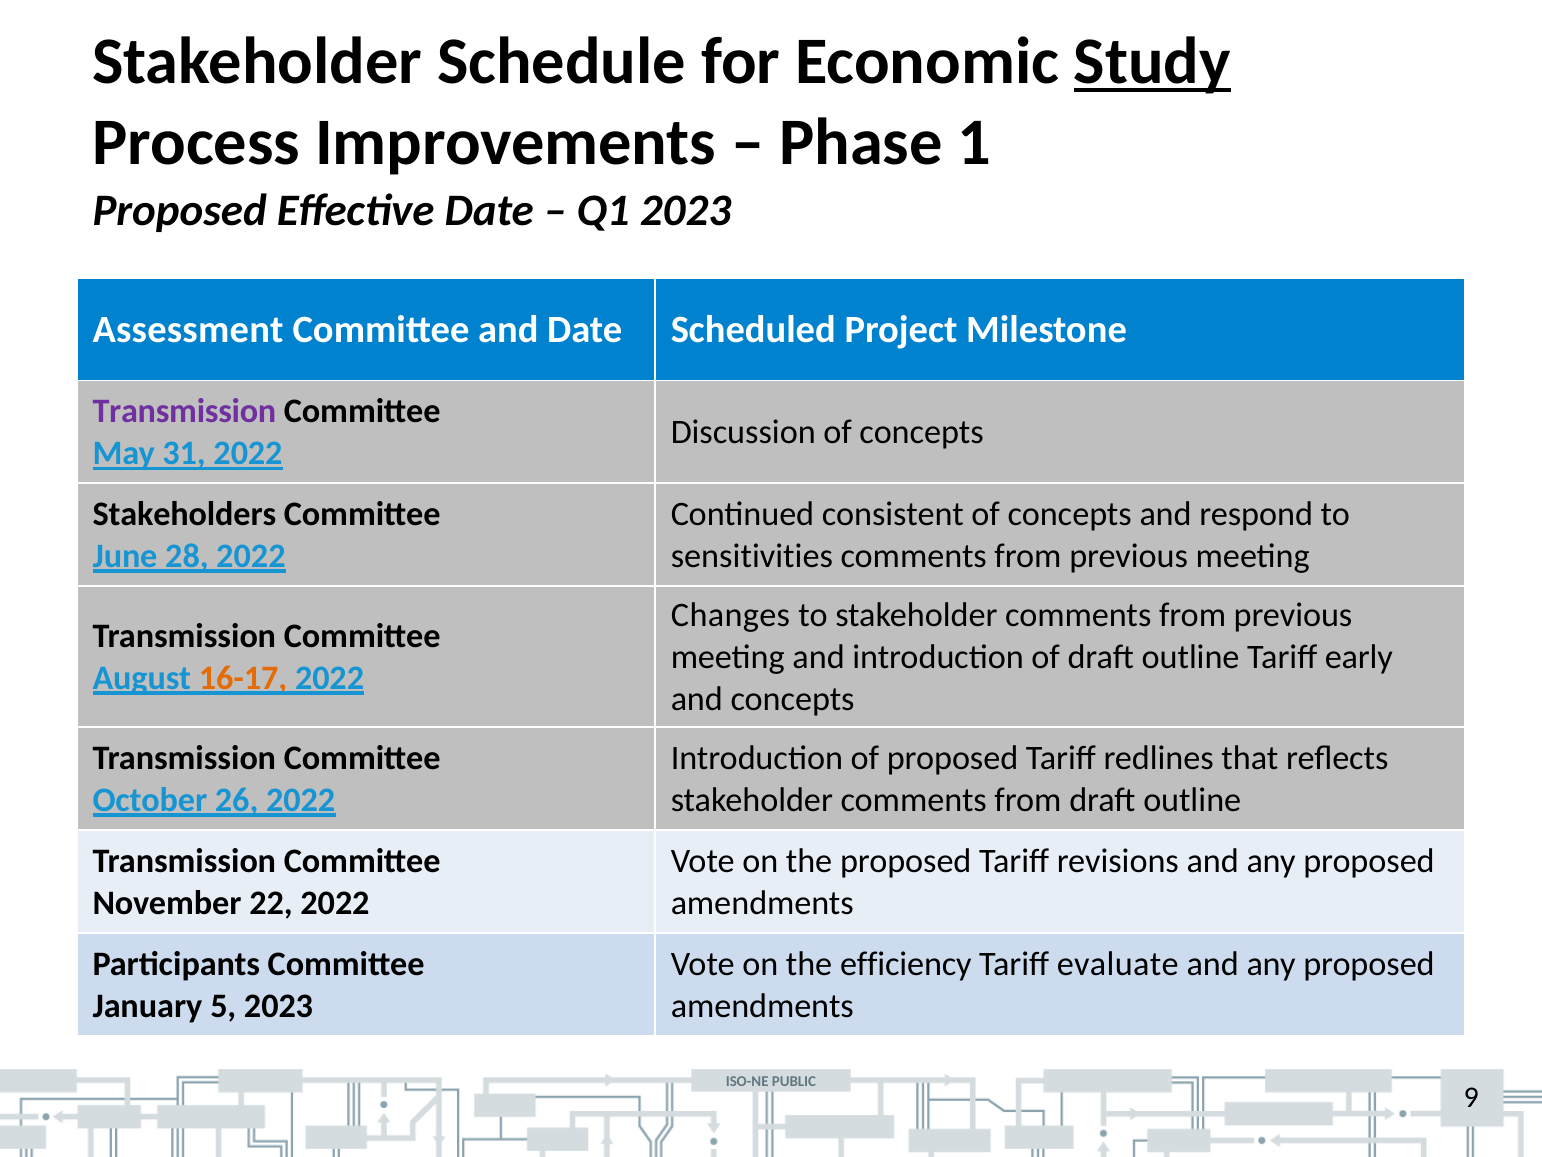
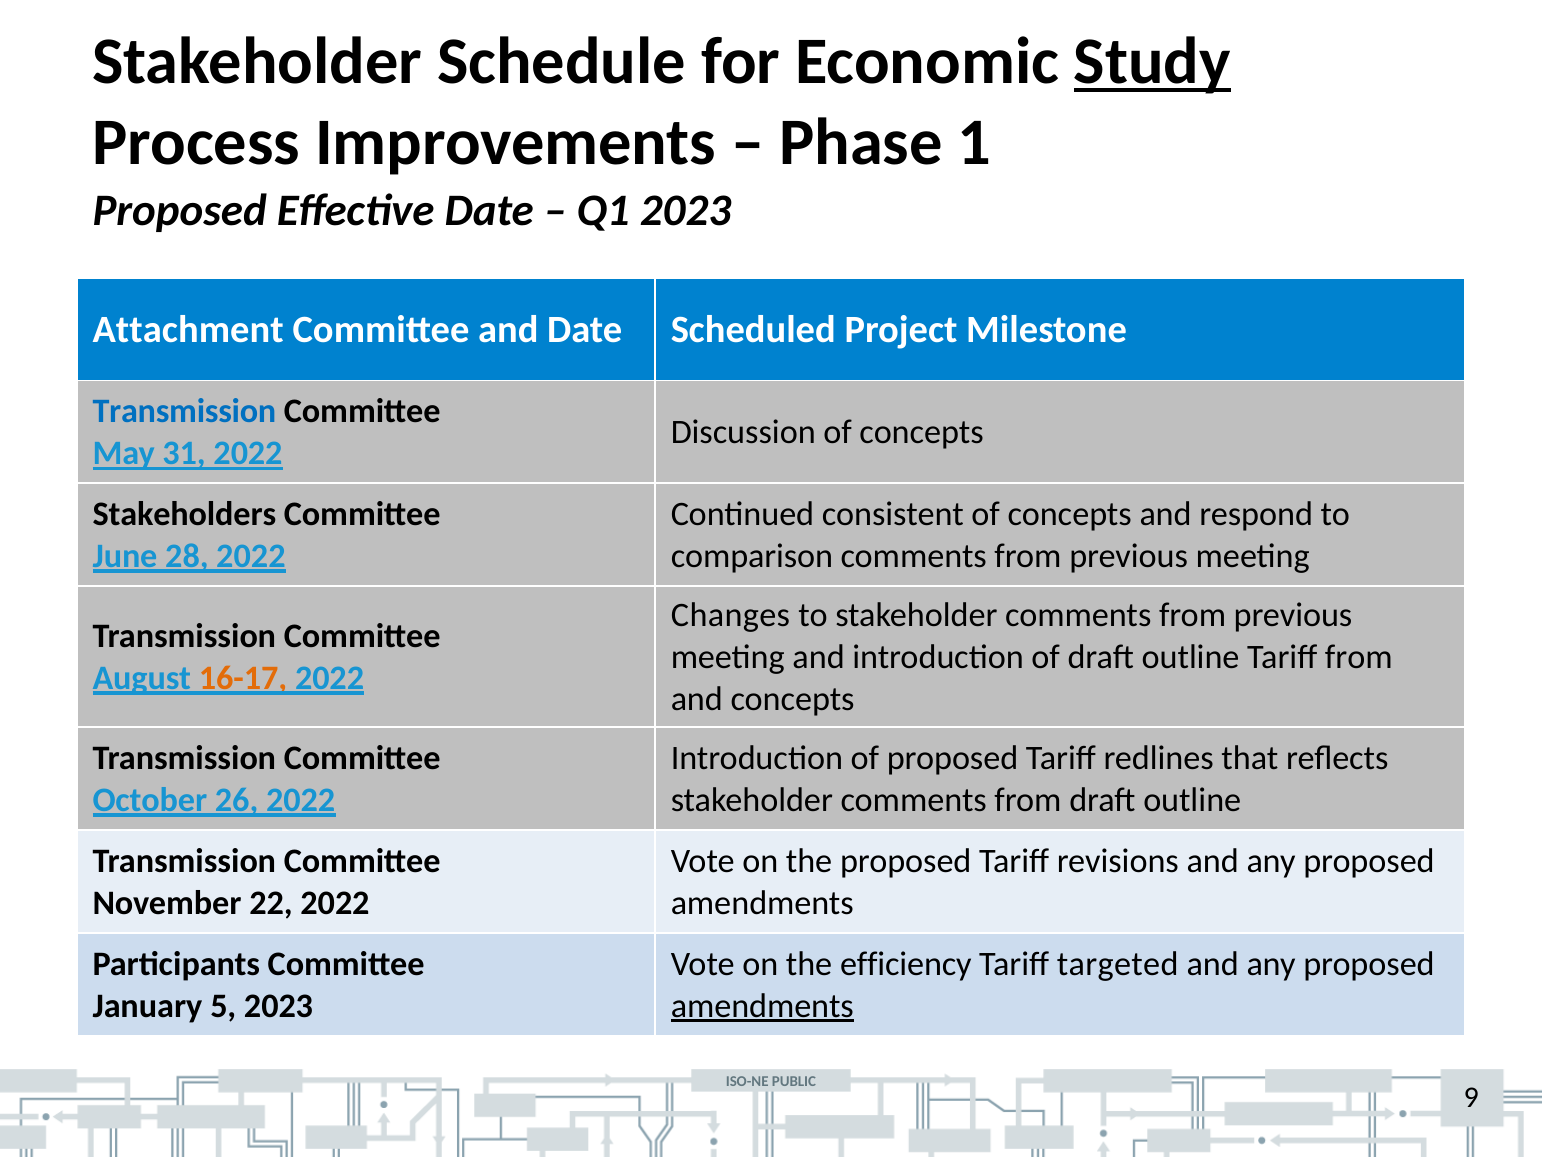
Assessment: Assessment -> Attachment (188, 329)
Transmission colour: purple -> blue (184, 411)
sensitivities: sensitivities -> comparison (752, 556)
Tariff early: early -> from (1359, 657)
evaluate: evaluate -> targeted (1118, 963)
amendments underline: none -> present (762, 1005)
